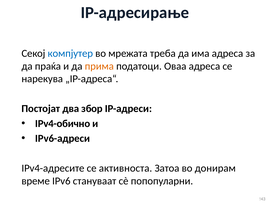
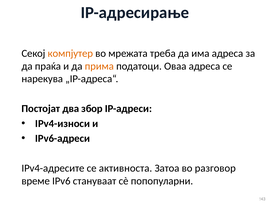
компјутер colour: blue -> orange (70, 53)
IPv4-обично: IPv4-обично -> IPv4-износи (63, 123)
донирам: донирам -> разговор (215, 168)
